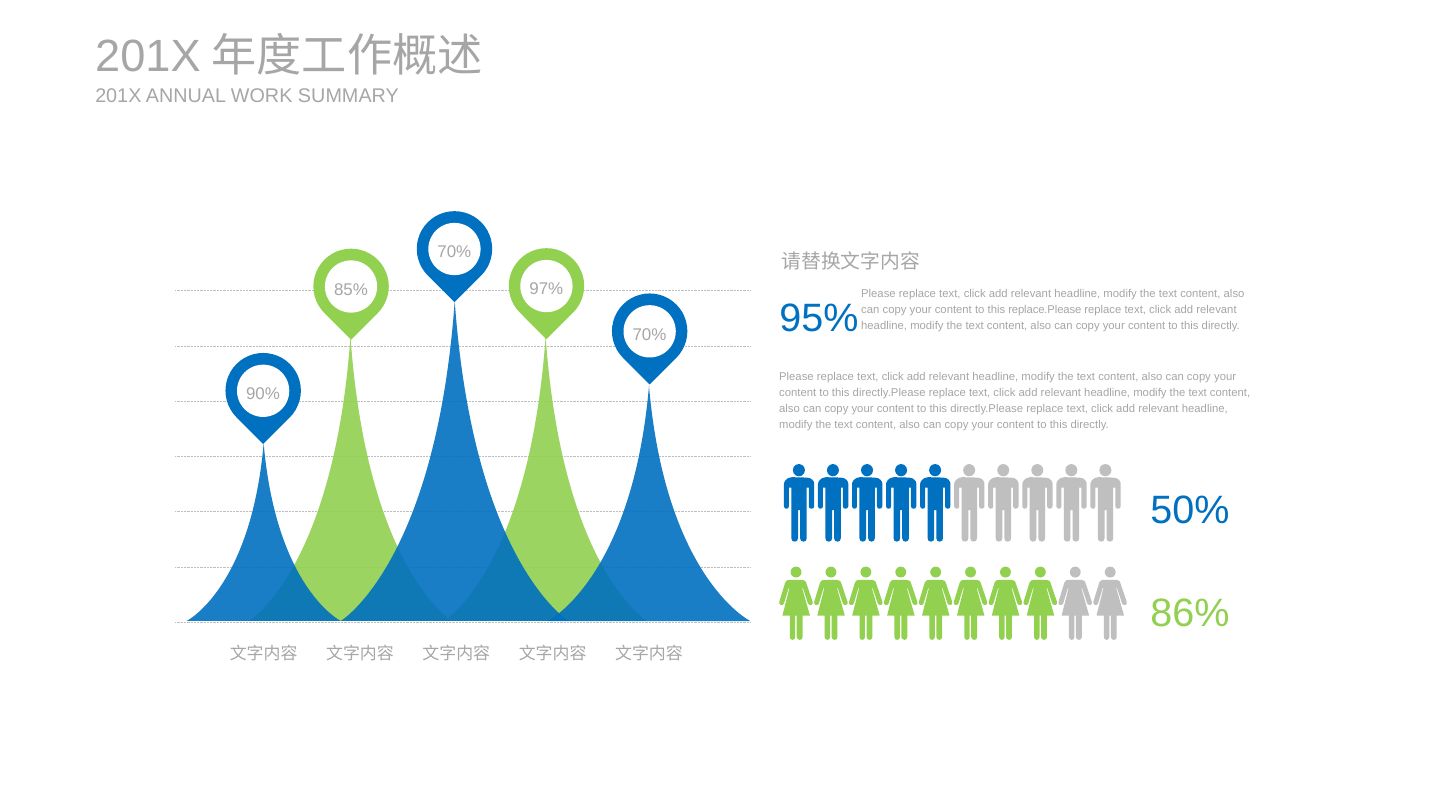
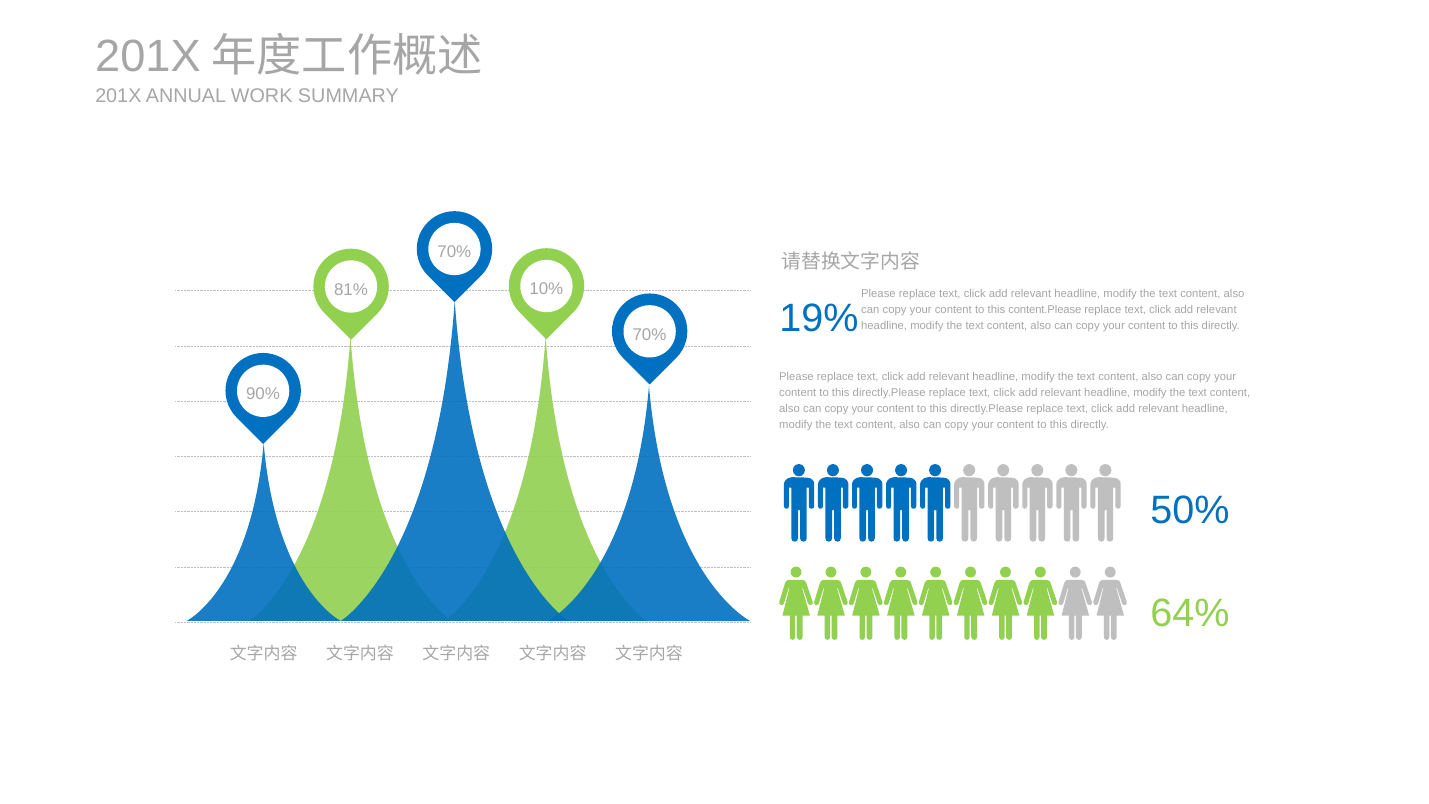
97%: 97% -> 10% (546, 289)
85%: 85% -> 81% (351, 290)
95%: 95% -> 19% (819, 318)
replace.Please: replace.Please -> content.Please (1045, 310)
86%: 86% -> 64% (1190, 614)
